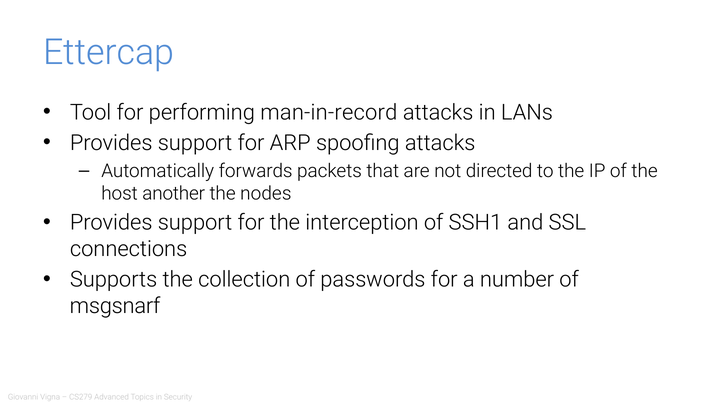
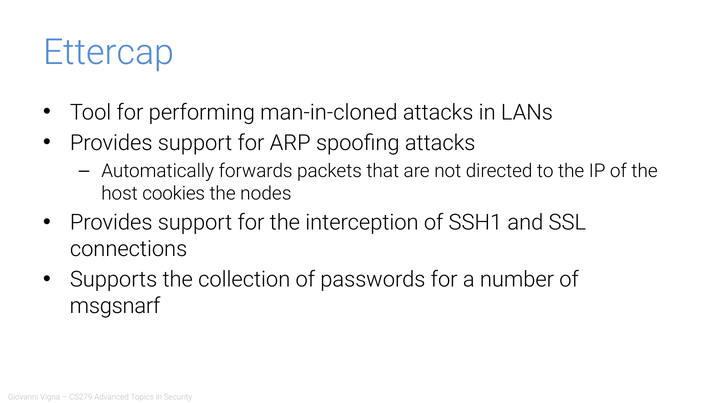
man-in-record: man-in-record -> man-in-cloned (329, 112)
another: another -> cookies (174, 194)
